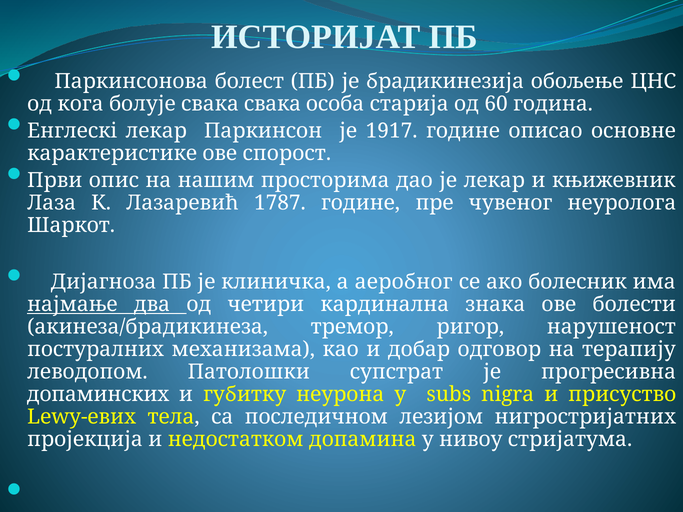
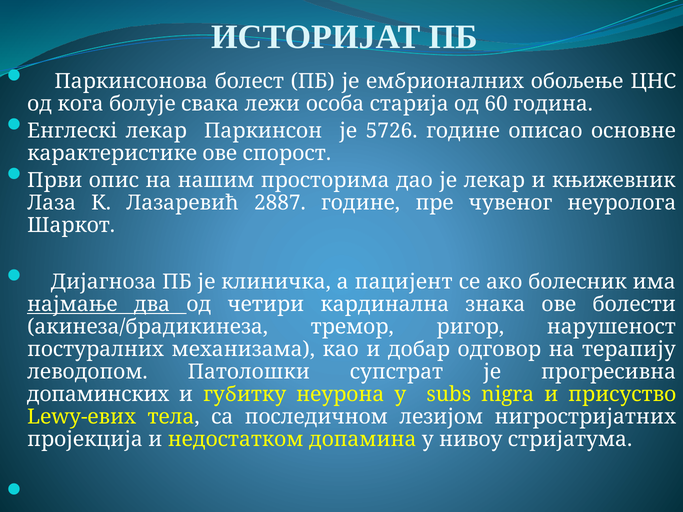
брадикинезија: брадикинезија -> ембрионалних (445, 81)
свака свака: свака -> лежи (272, 104)
1917: 1917 -> 5726 (392, 131)
1787: 1787 -> 2887 (280, 203)
аеробног: аеробног -> пацијент (404, 282)
